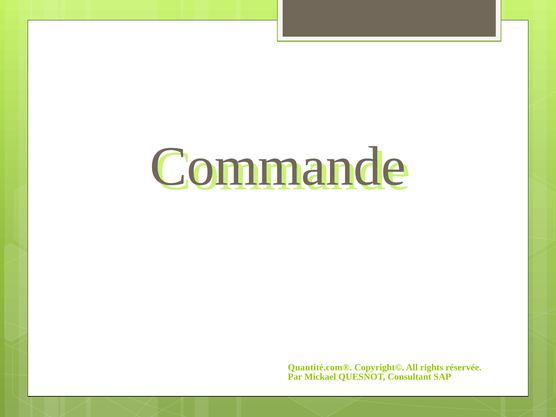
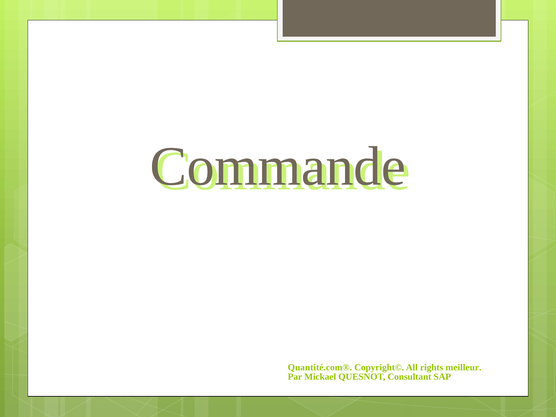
réservée: réservée -> meilleur (463, 368)
